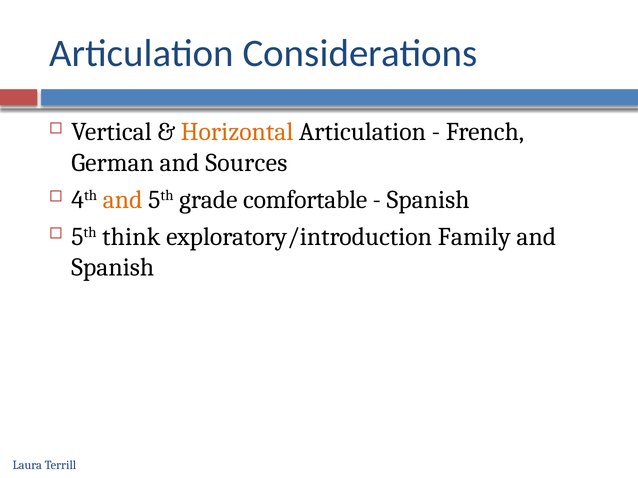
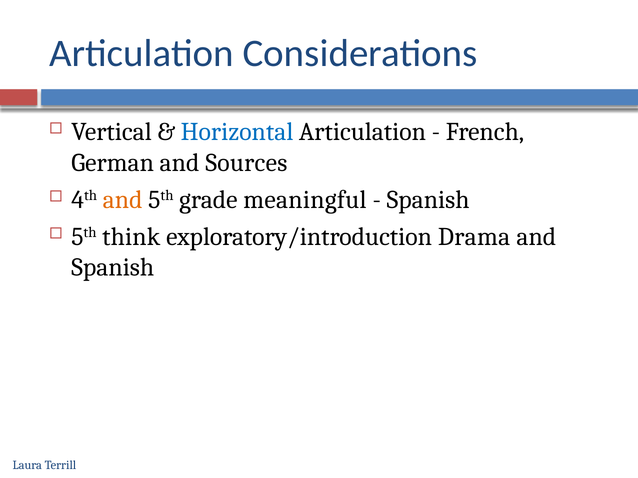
Horizontal colour: orange -> blue (237, 132)
comfortable: comfortable -> meaningful (305, 200)
Family: Family -> Drama (474, 237)
